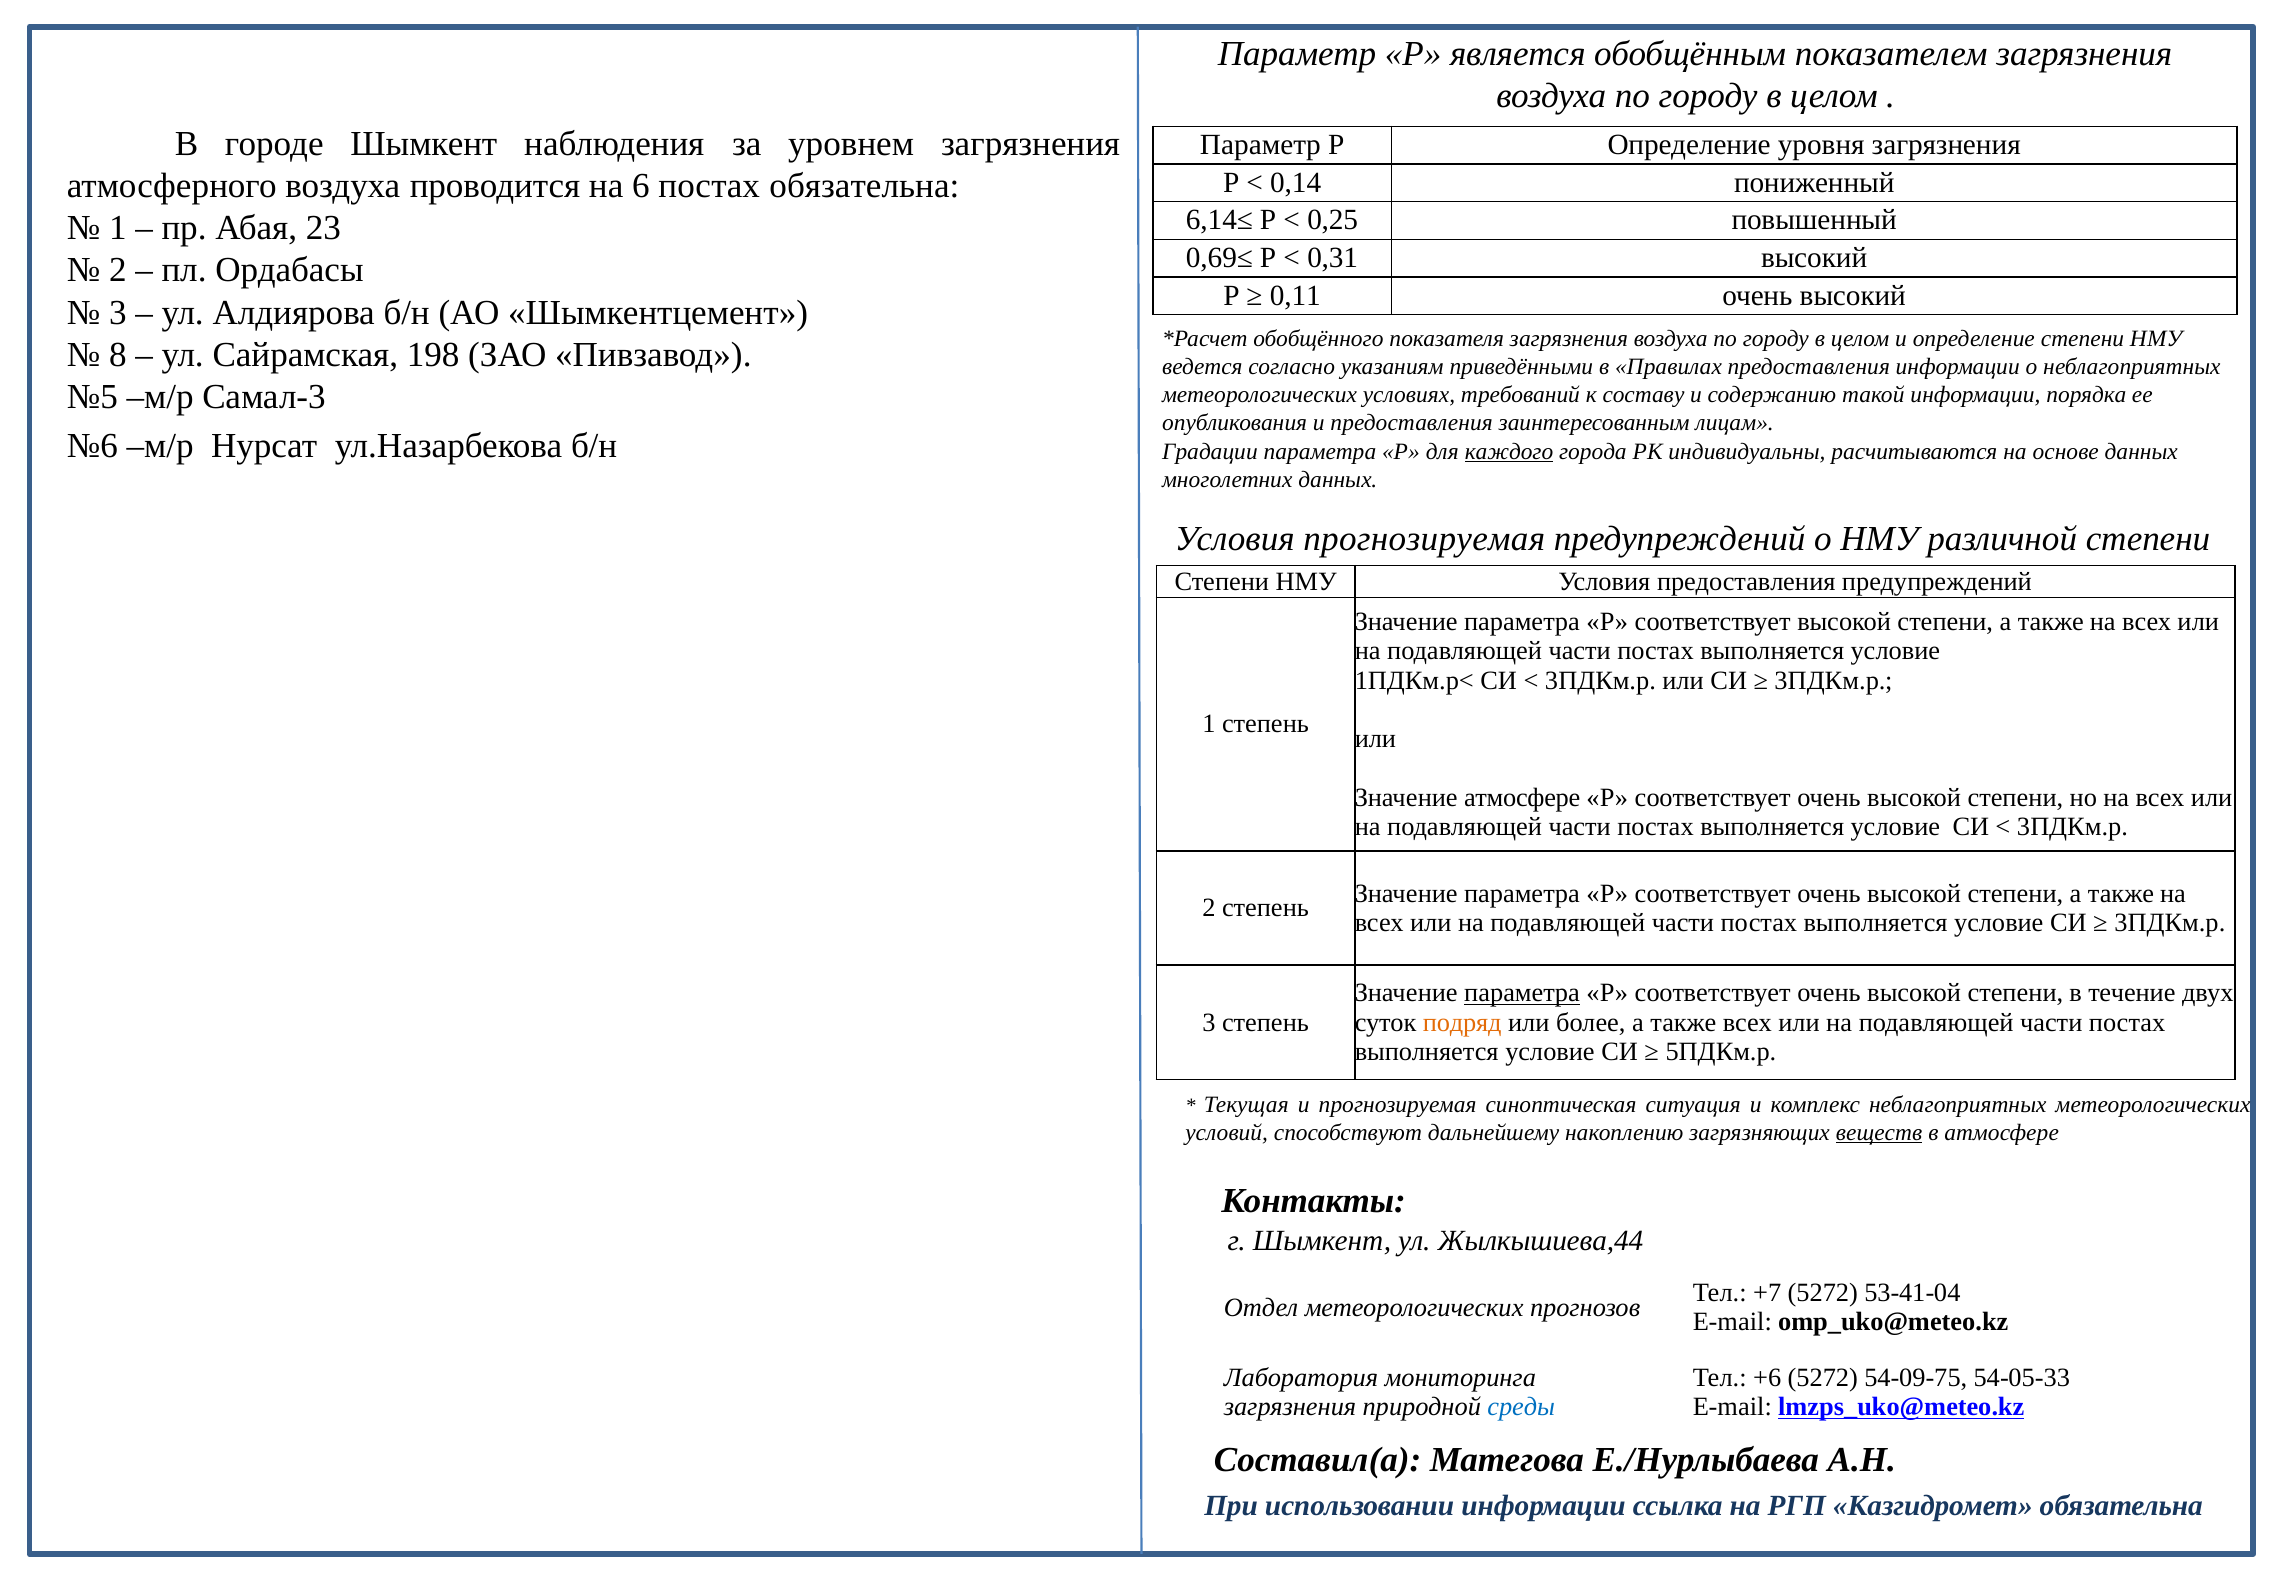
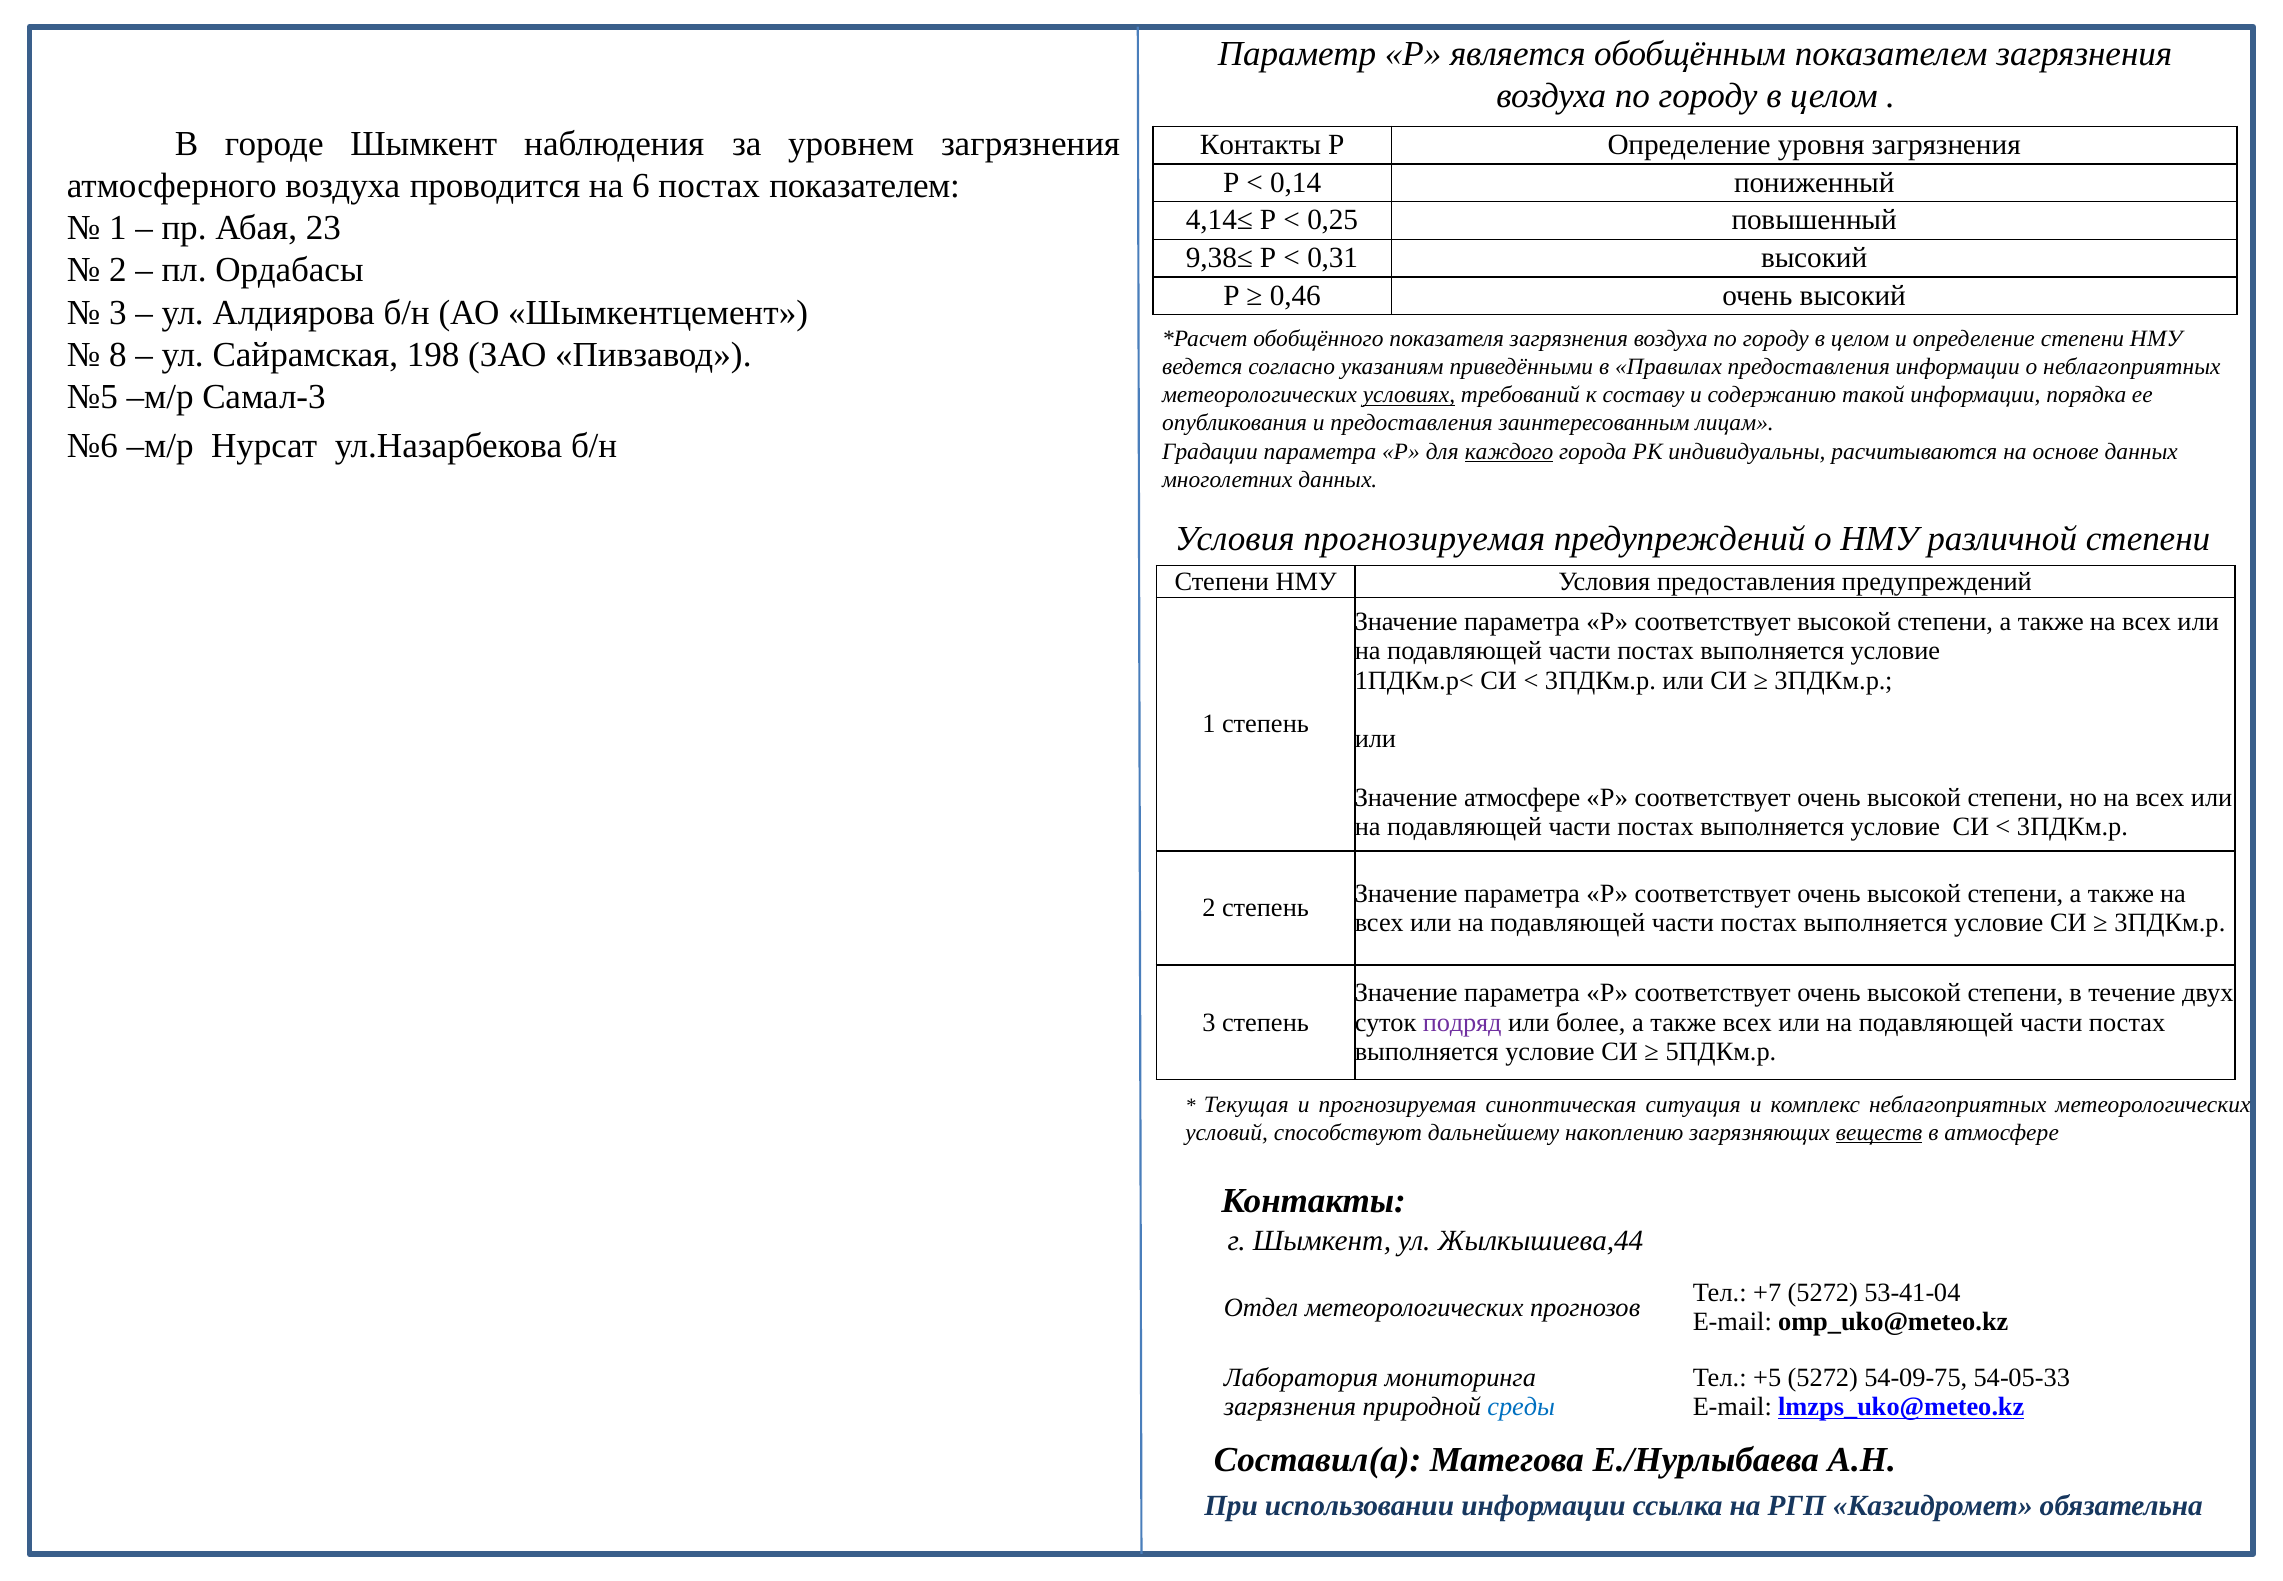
Параметр: Параметр -> Контакты (1261, 145)
постах обязательна: обязательна -> показателем (865, 186)
6,14≤: 6,14≤ -> 4,14≤ (1219, 220)
0,69≤: 0,69≤ -> 9,38≤ (1219, 258)
0,11: 0,11 -> 0,46 (1295, 296)
условиях underline: none -> present (1409, 395)
параметра underline: present -> none (1522, 993)
подряд colour: orange -> purple (1462, 1022)
+6: +6 -> +5 (1767, 1377)
